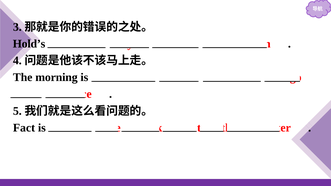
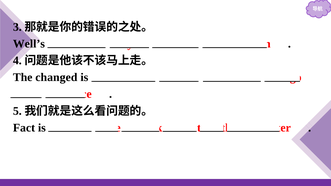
Hold’s: Hold’s -> Well’s (29, 44)
morning: morning -> changed (56, 77)
